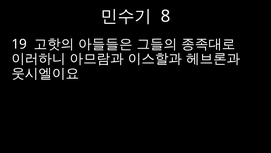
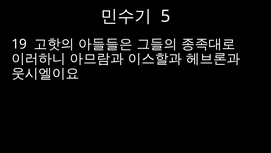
8: 8 -> 5 (165, 16)
